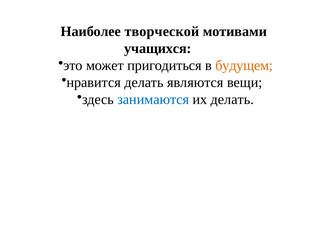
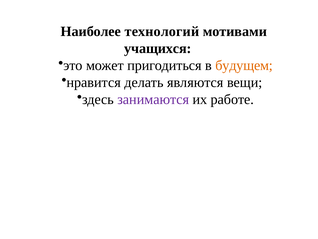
творческой: творческой -> технологий (162, 31)
занимаются colour: blue -> purple (153, 99)
их делать: делать -> работе (232, 99)
